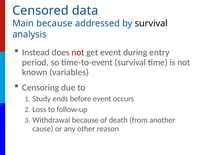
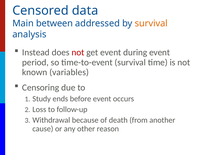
Main because: because -> between (54, 23)
survival colour: black -> orange (151, 23)
during entry: entry -> event (160, 52)
